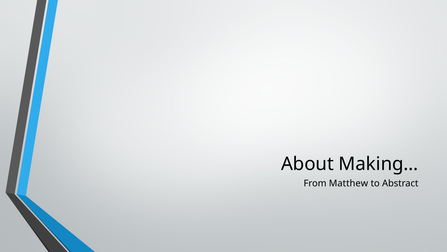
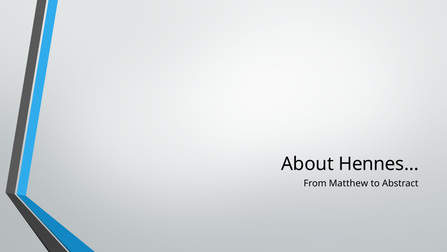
Making…: Making… -> Hennes… (379, 164)
